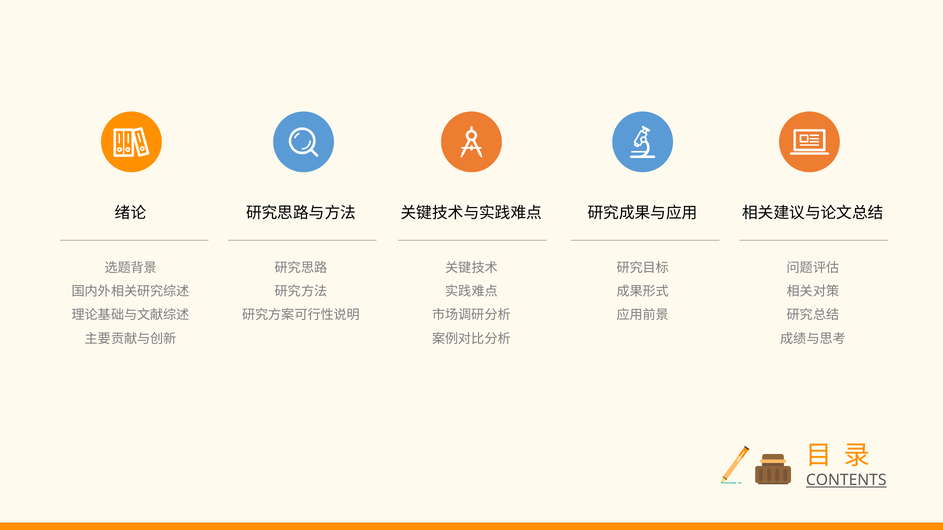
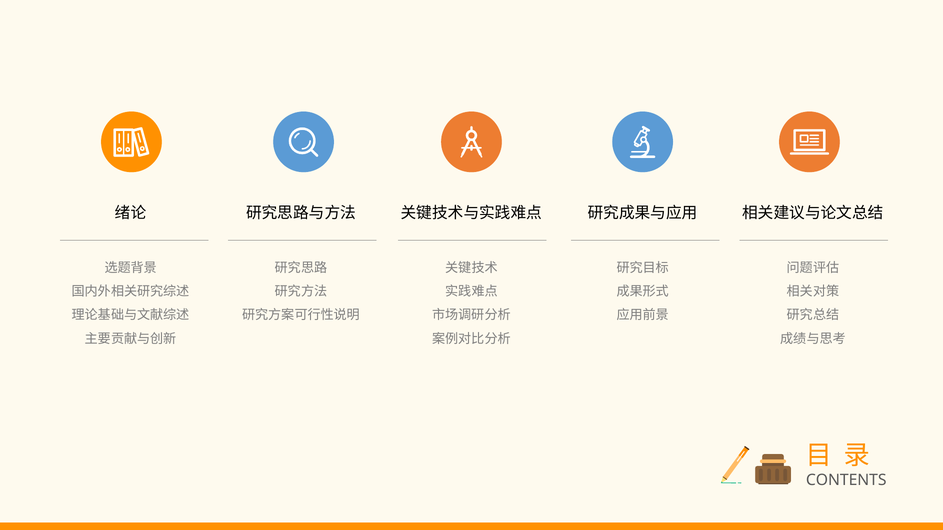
CONTENTS underline: present -> none (846, 480)
